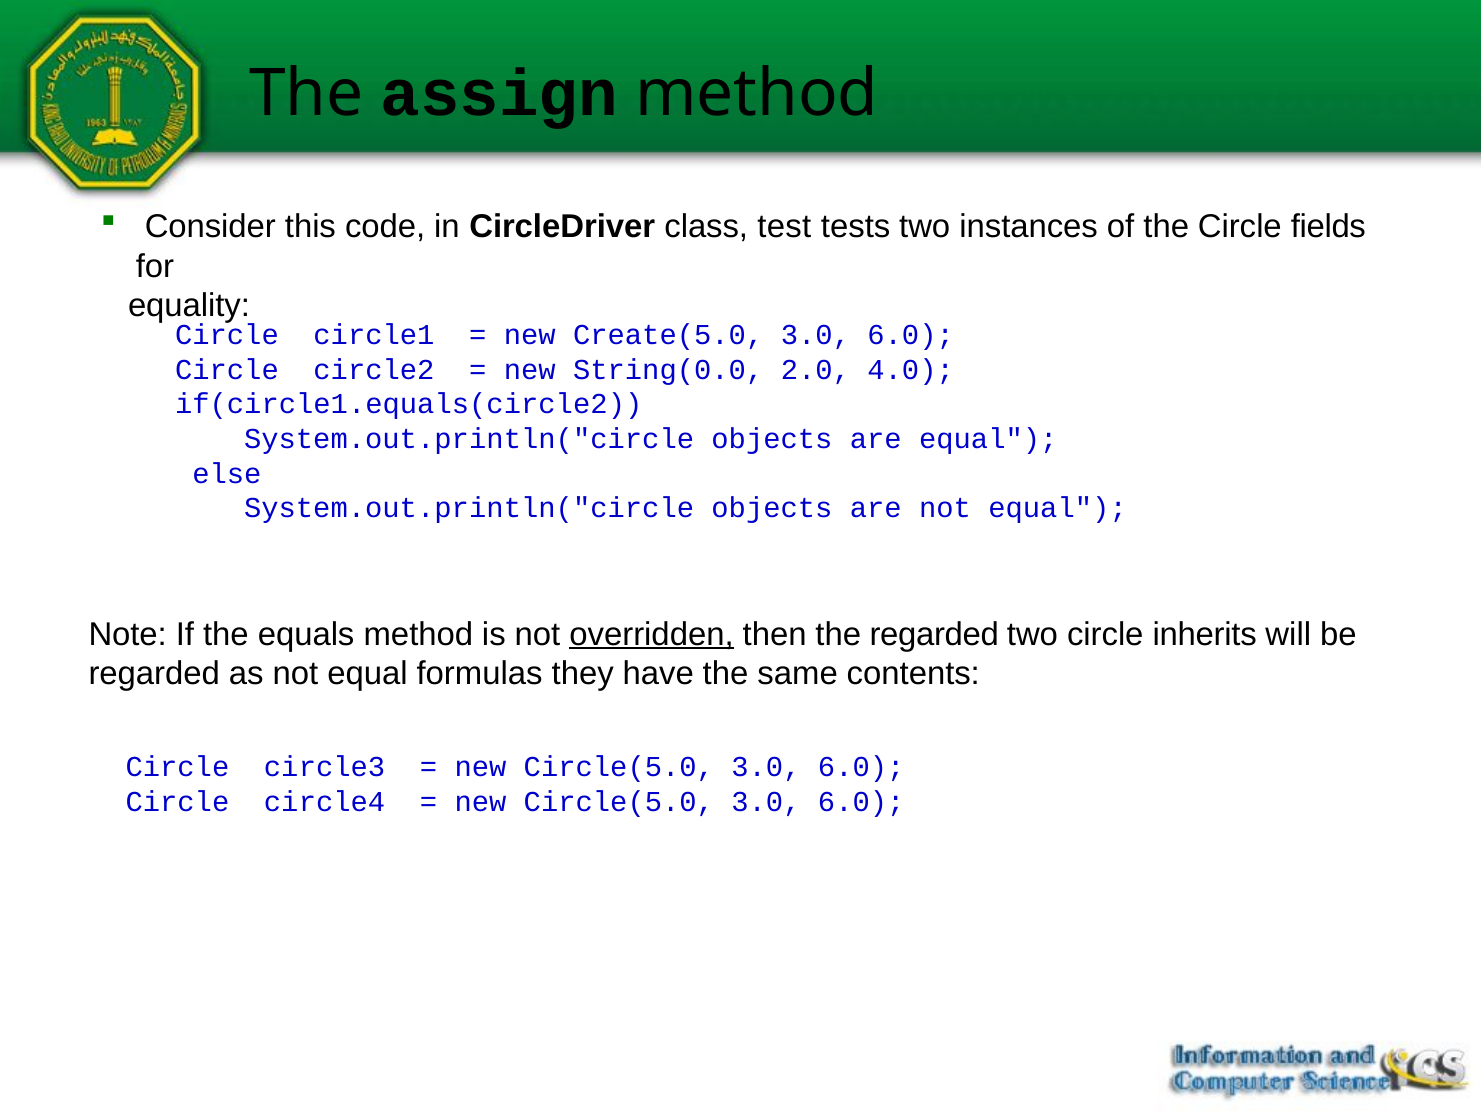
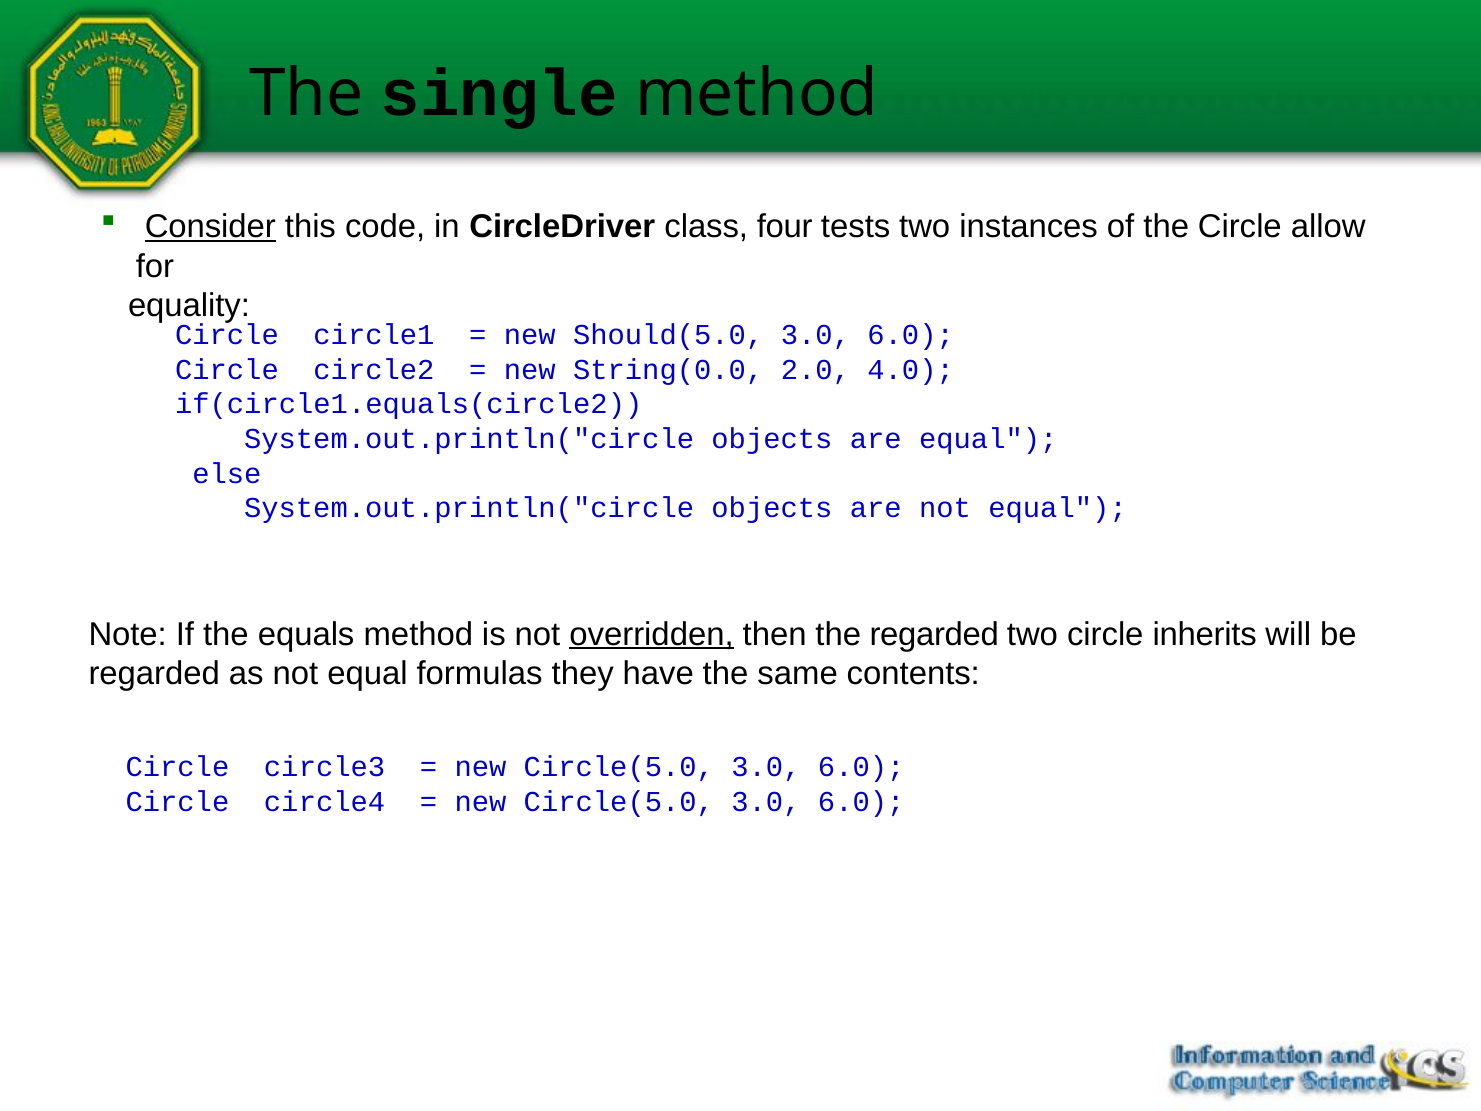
assign: assign -> single (499, 93)
Consider underline: none -> present (210, 227)
test: test -> four (785, 227)
fields: fields -> allow (1328, 227)
Create(5.0: Create(5.0 -> Should(5.0 (668, 335)
